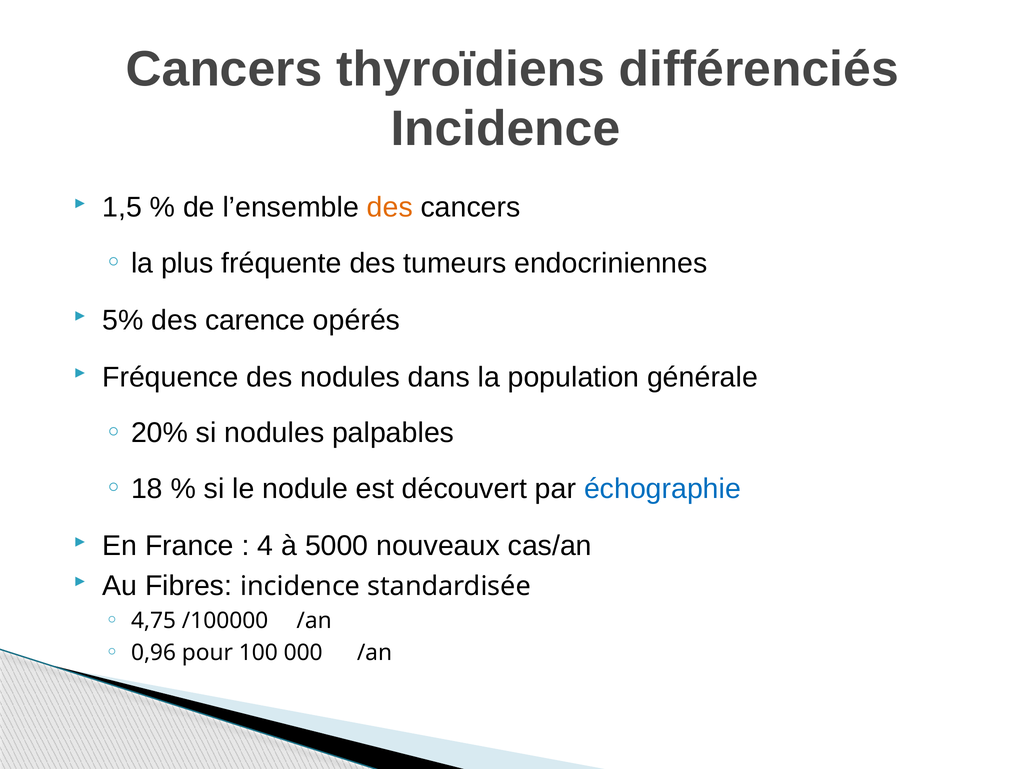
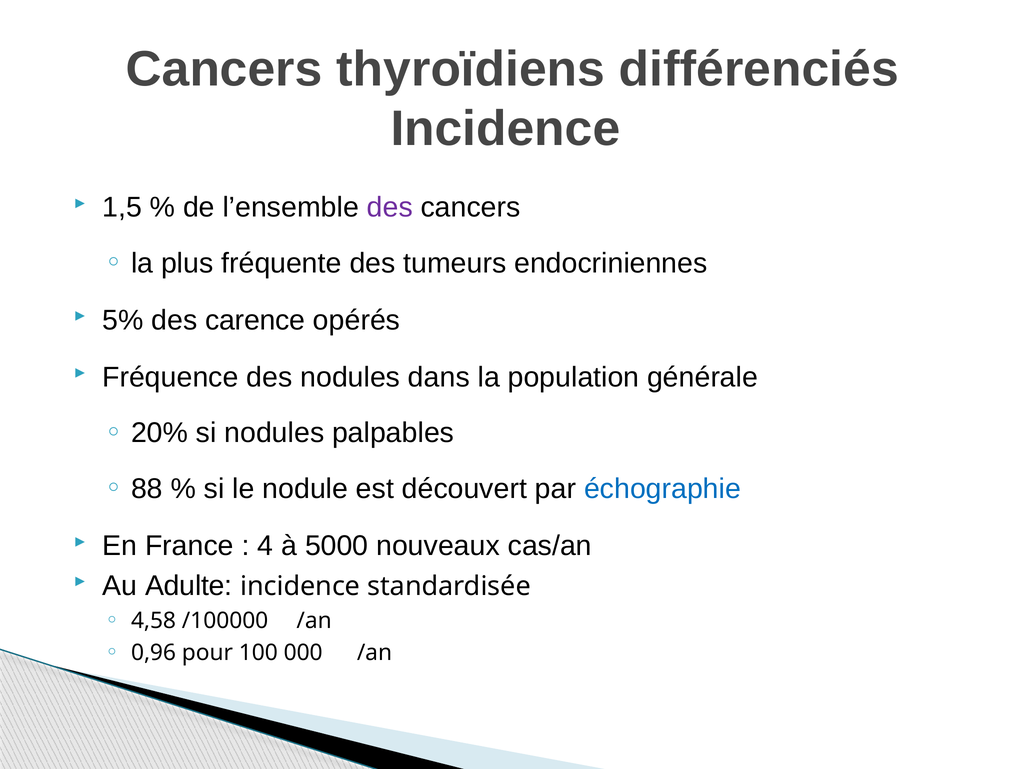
des colour: orange -> purple (390, 207)
18: 18 -> 88 (147, 489)
Fibres: Fibres -> Adulte (189, 586)
4,75: 4,75 -> 4,58 (154, 620)
